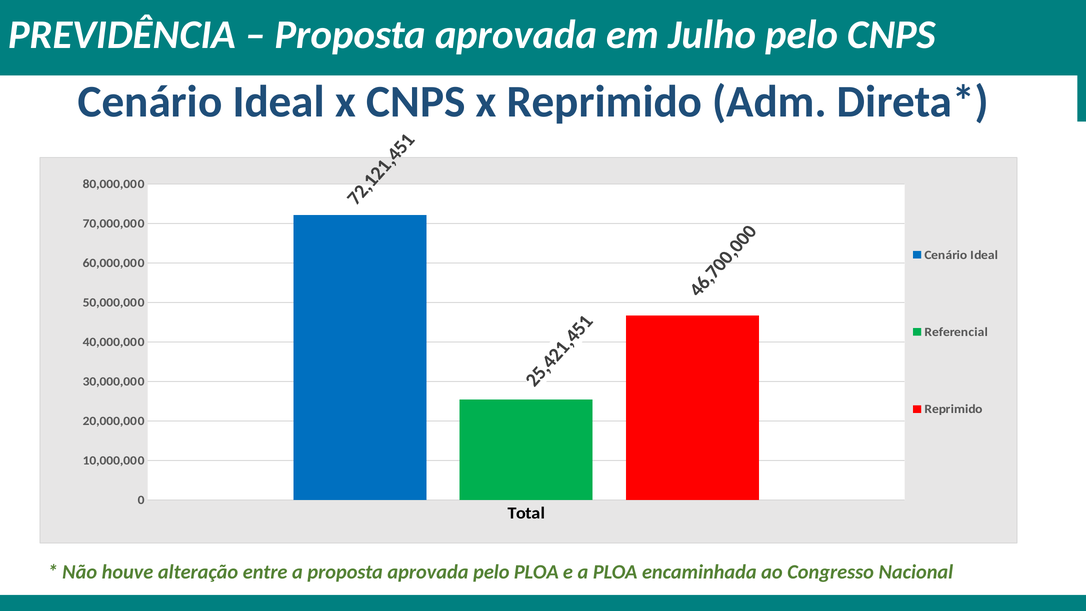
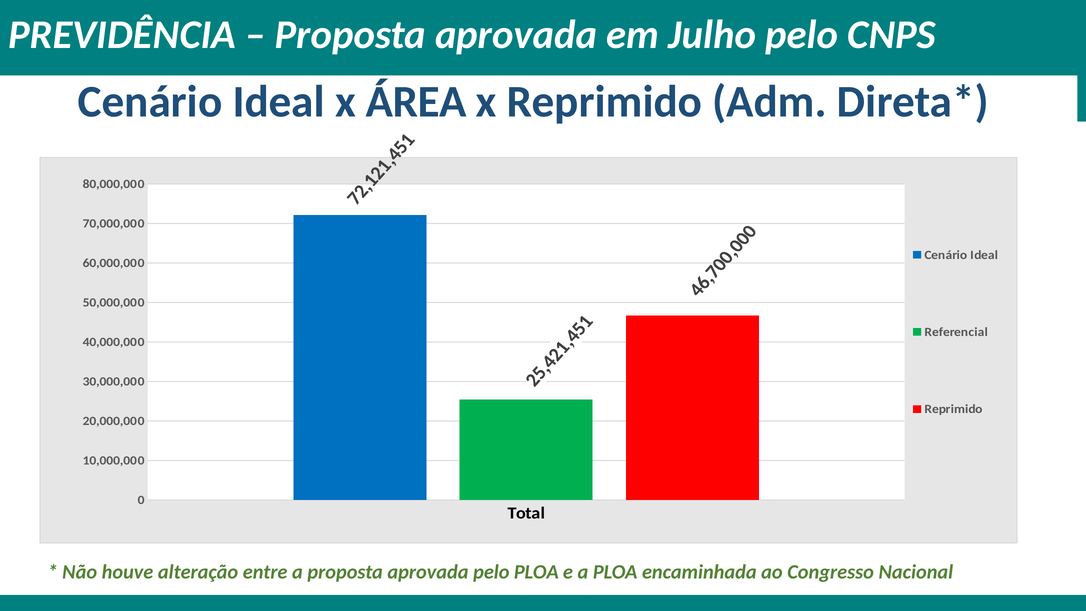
x CNPS: CNPS -> ÁREA (416, 102)
